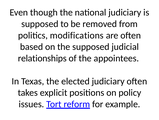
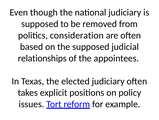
modifications: modifications -> consideration (77, 35)
